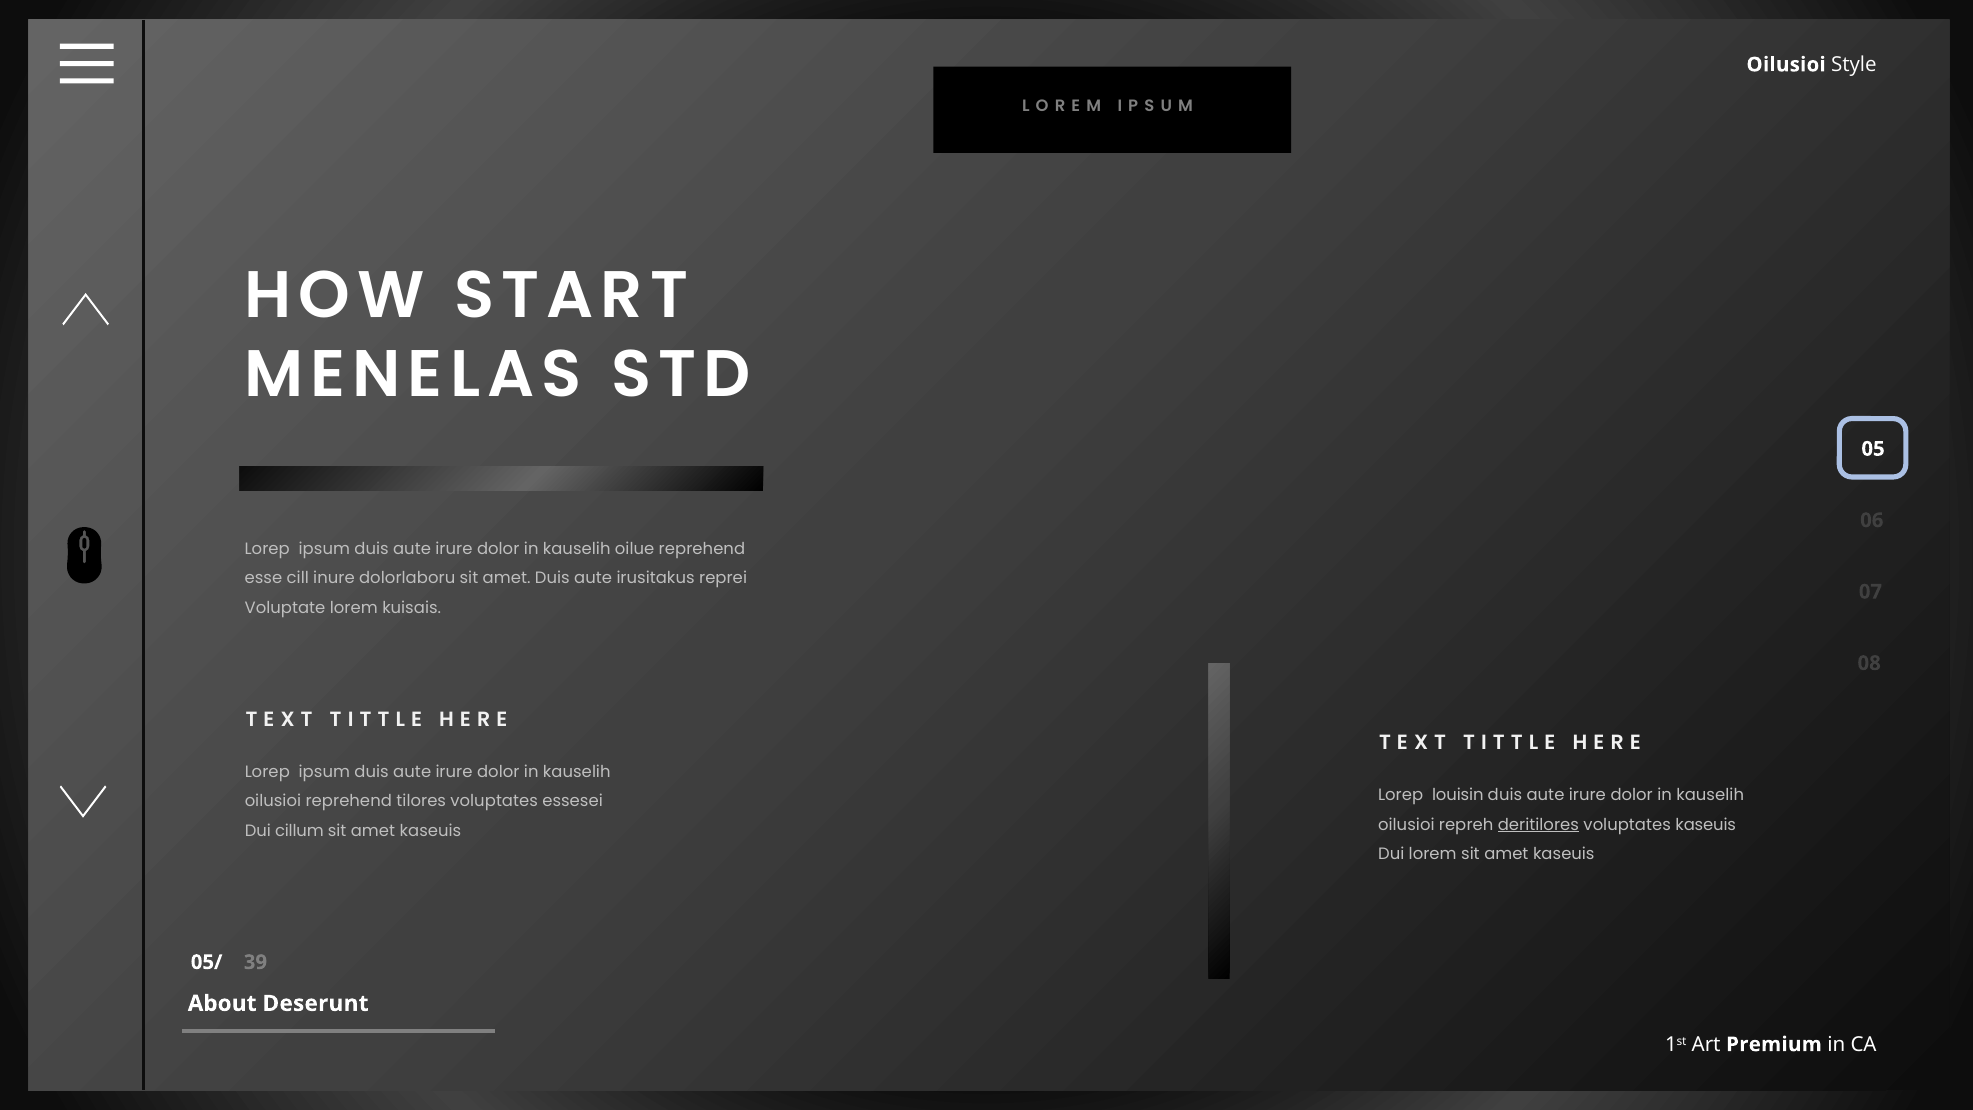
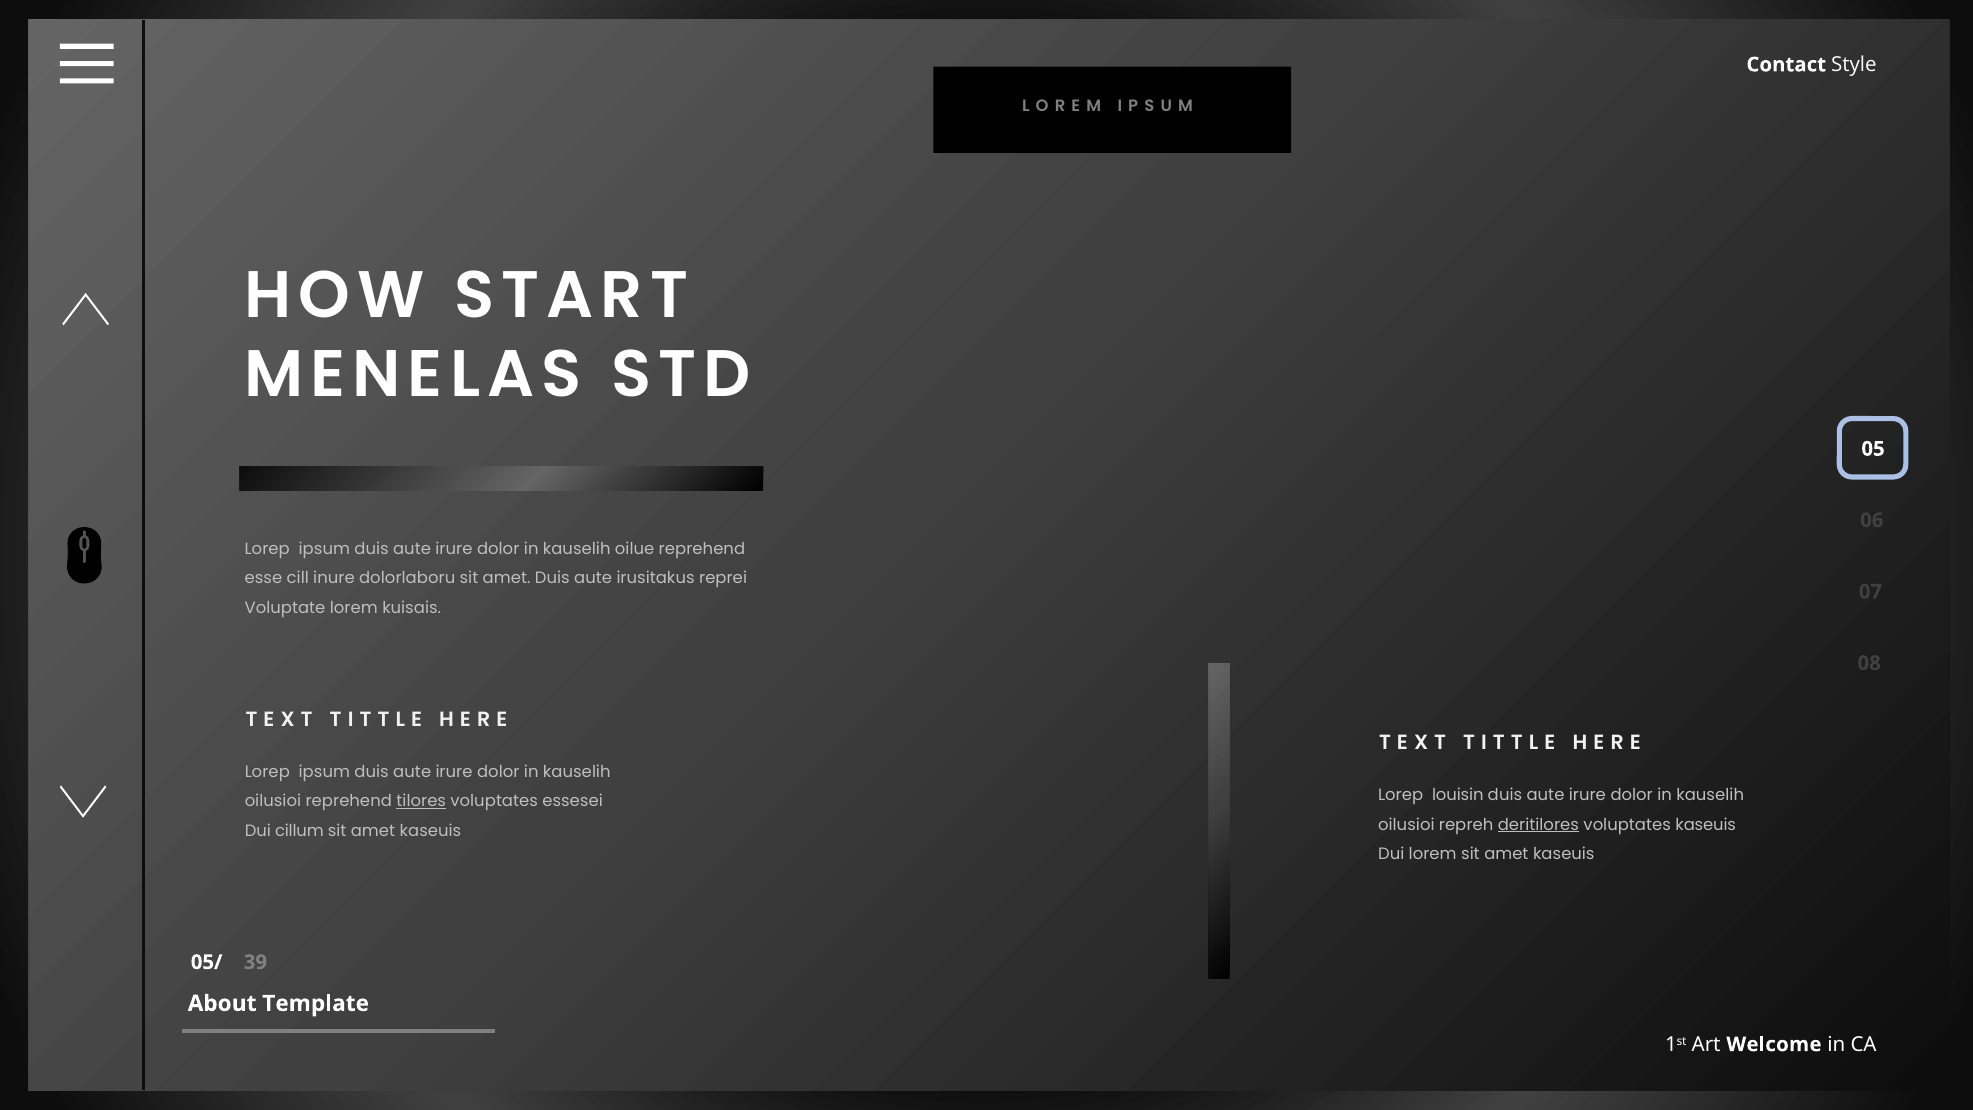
Oilusioi: Oilusioi -> Contact (1786, 65)
tilores underline: none -> present (421, 801)
Deserunt: Deserunt -> Template (316, 1003)
Premium: Premium -> Welcome (1774, 1044)
